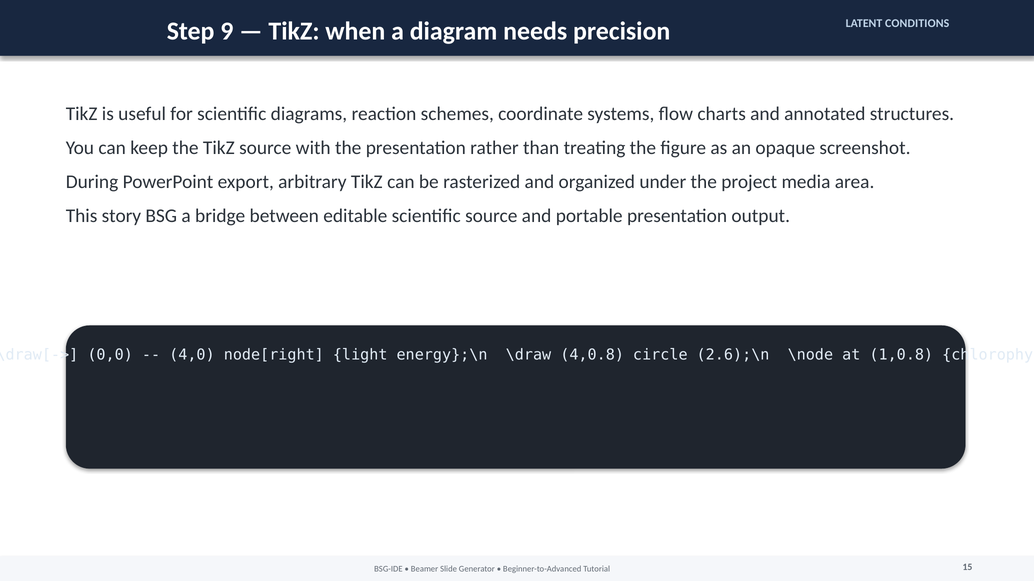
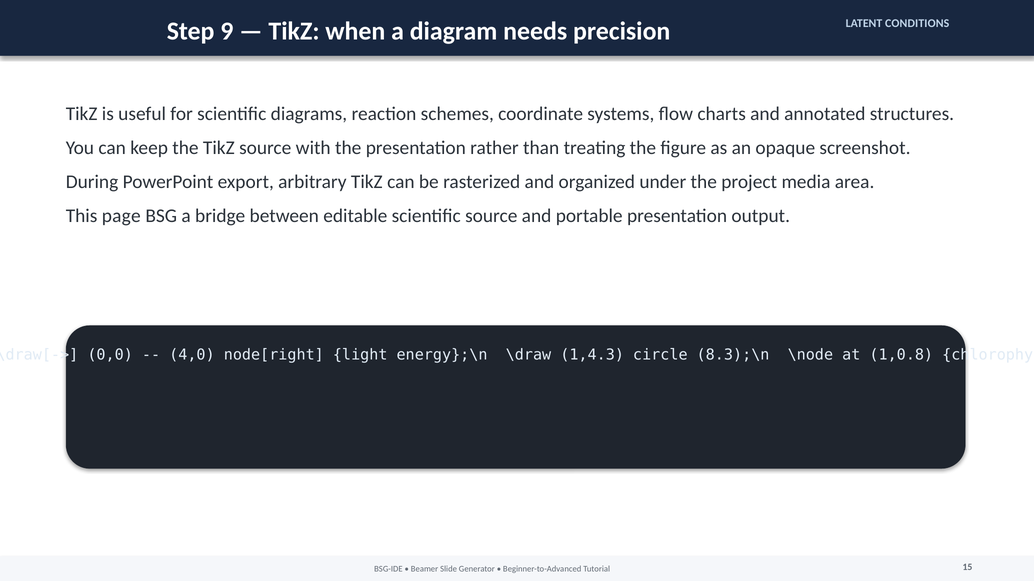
story: story -> page (121, 216)
4,0.8: 4,0.8 -> 1,4.3 (592, 355)
2.6);\n: 2.6);\n -> 8.3);\n (733, 355)
